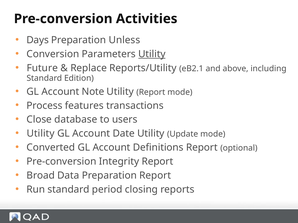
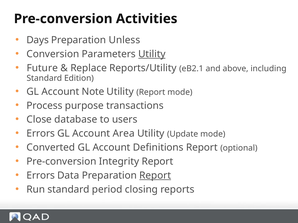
features: features -> purpose (84, 106)
Utility: Utility -> Errors (41, 134)
Date: Date -> Area (124, 134)
Broad: Broad -> Errors (41, 176)
Report underline: none -> present (155, 176)
